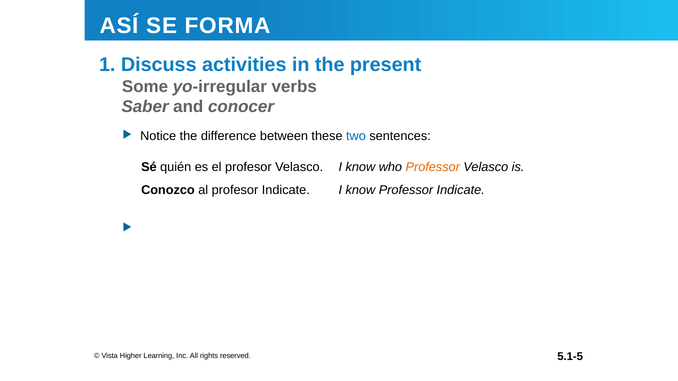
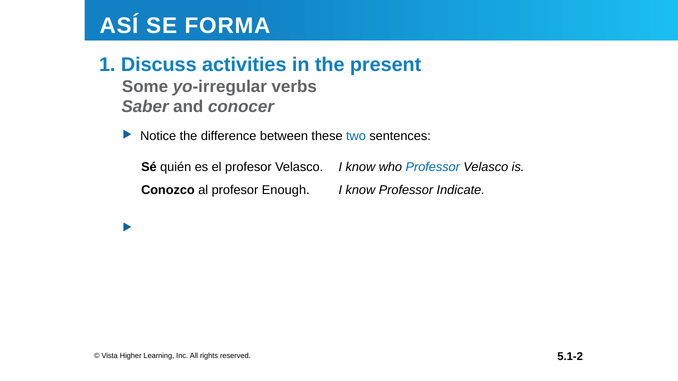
Professor colour: orange -> blue (433, 167)
profesor Indicate: Indicate -> Enough (286, 190)
5.1-5: 5.1-5 -> 5.1-2 (570, 357)
